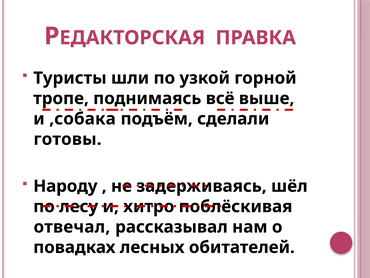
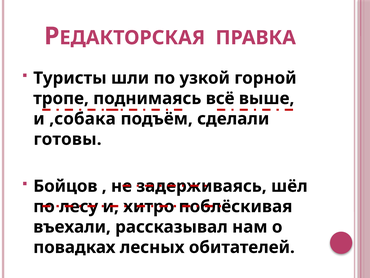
Народу: Народу -> Бойцов (65, 186)
отвечал: отвечал -> въехали (72, 227)
